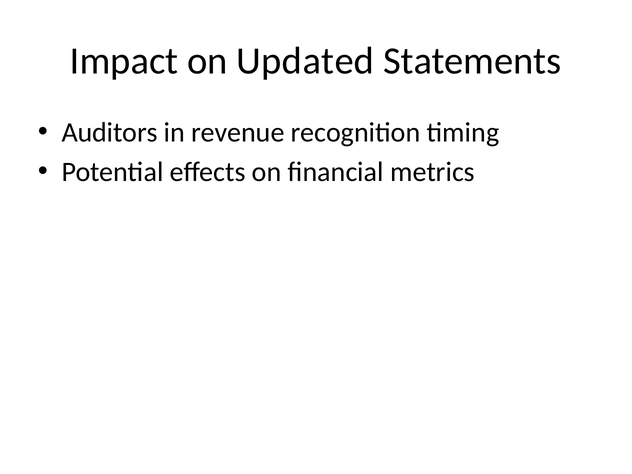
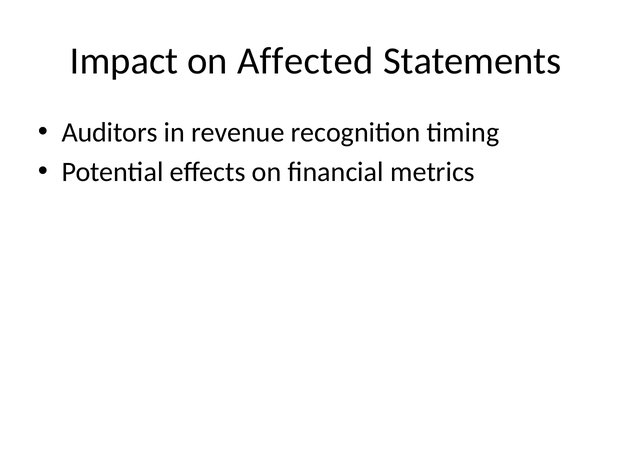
Updated: Updated -> Affected (305, 61)
